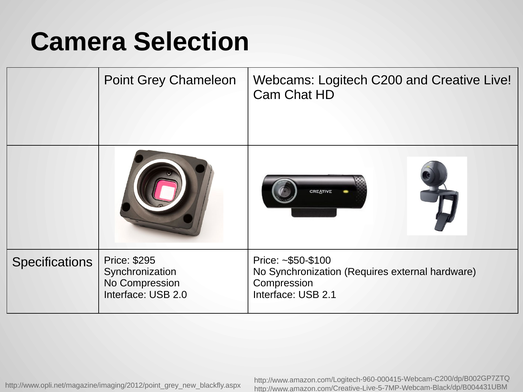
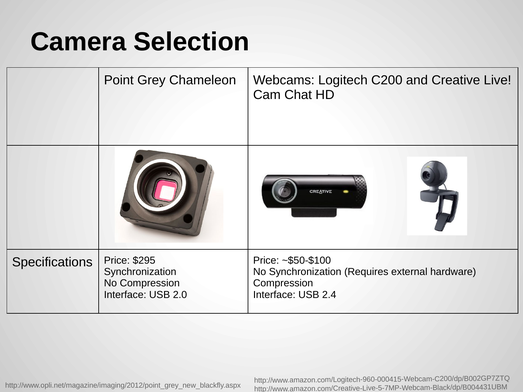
2.1: 2.1 -> 2.4 (329, 295)
